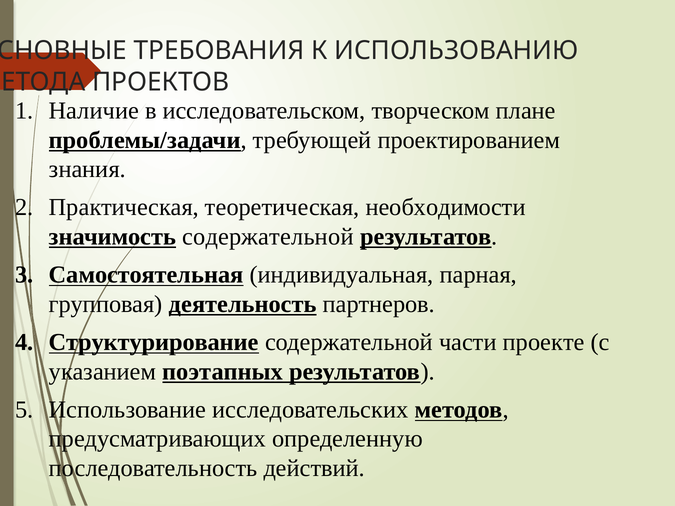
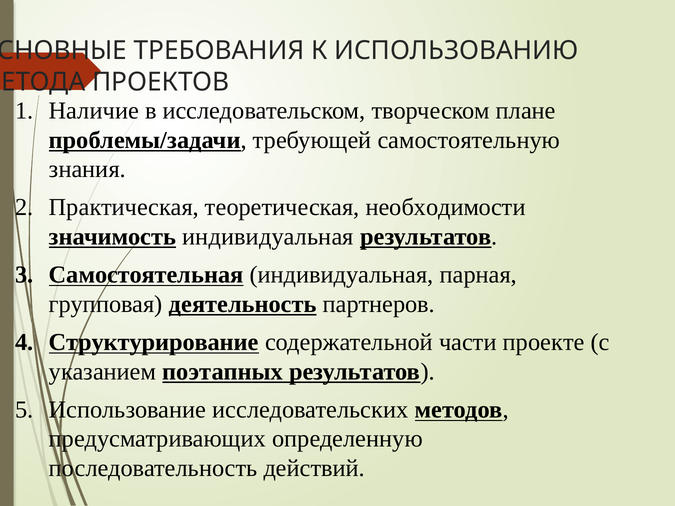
проектированием: проектированием -> самостоятельную (469, 140)
значимость содержательной: содержательной -> индивидуальная (268, 237)
